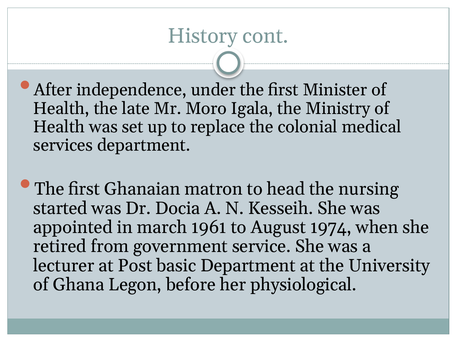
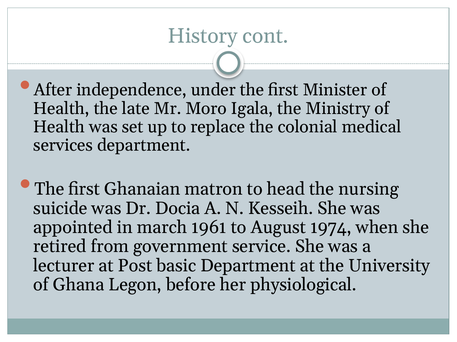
started: started -> suicide (60, 209)
